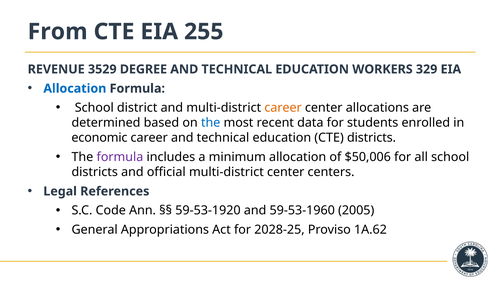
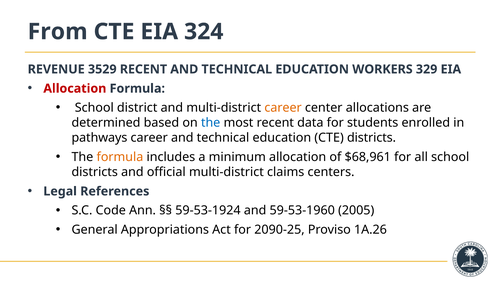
255: 255 -> 324 (204, 32)
3529 DEGREE: DEGREE -> RECENT (143, 69)
Allocation colour: blue -> red (75, 88)
economic: economic -> pathways (99, 138)
formula colour: purple -> orange (120, 157)
$50,006: $50,006 -> $68,961 (368, 157)
multi-district center: center -> claims (286, 172)
59-53-1920: 59-53-1920 -> 59-53-1924 (208, 210)
2028-25: 2028-25 -> 2090-25 (279, 230)
1A.62: 1A.62 -> 1A.26 (370, 230)
